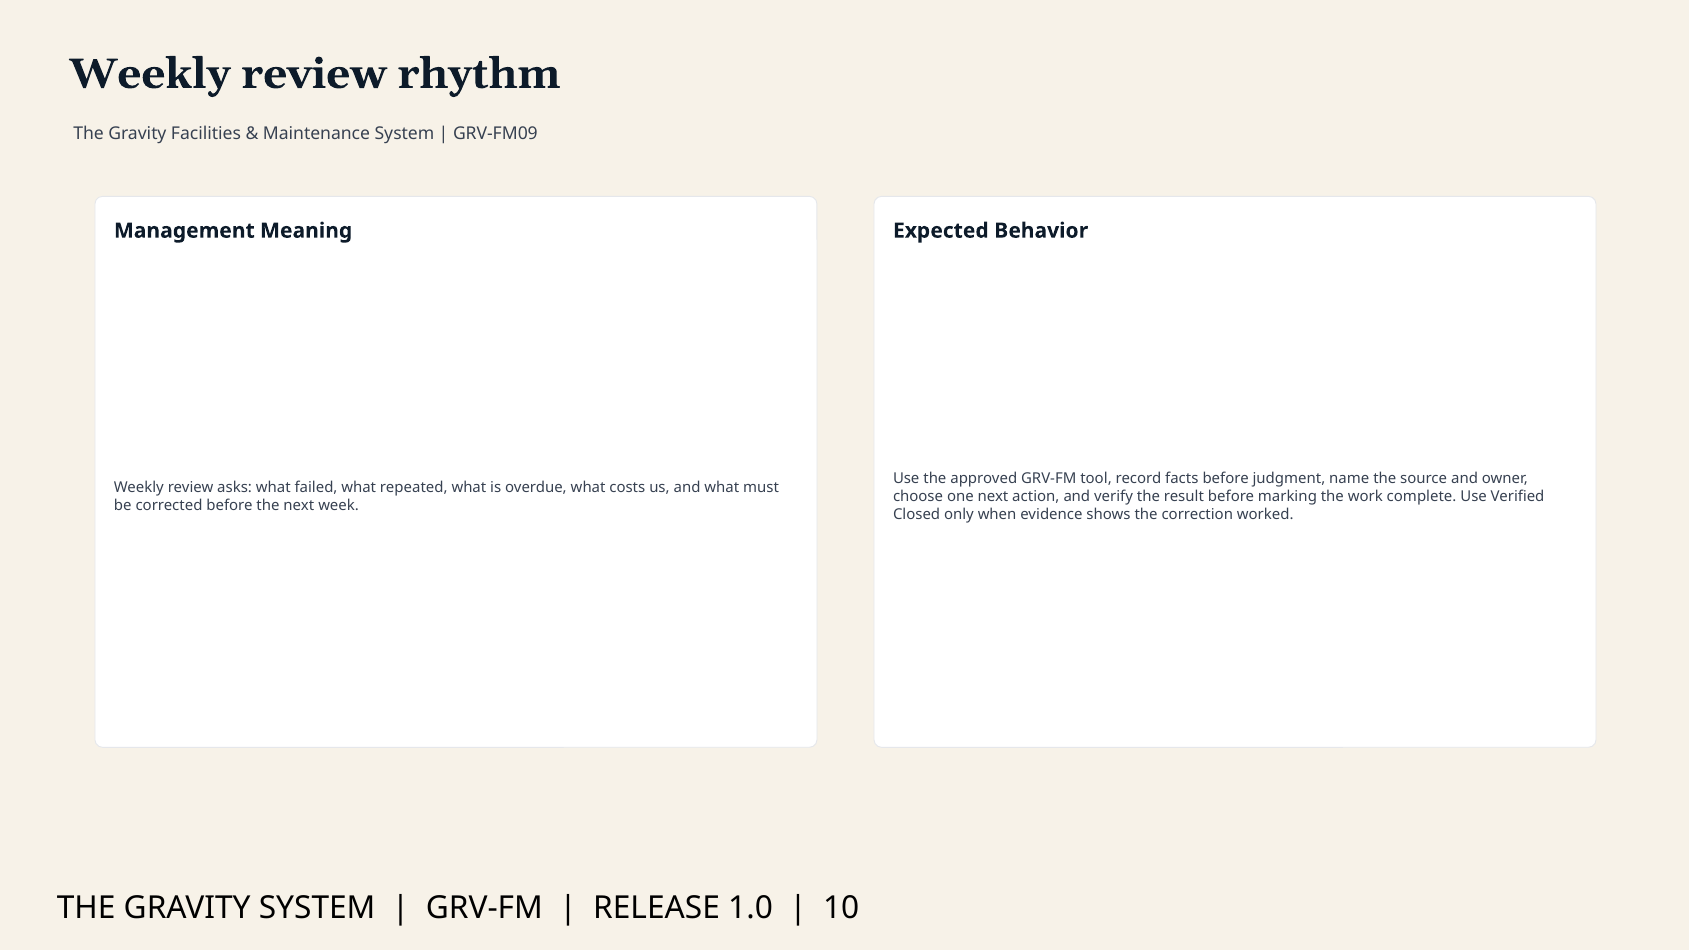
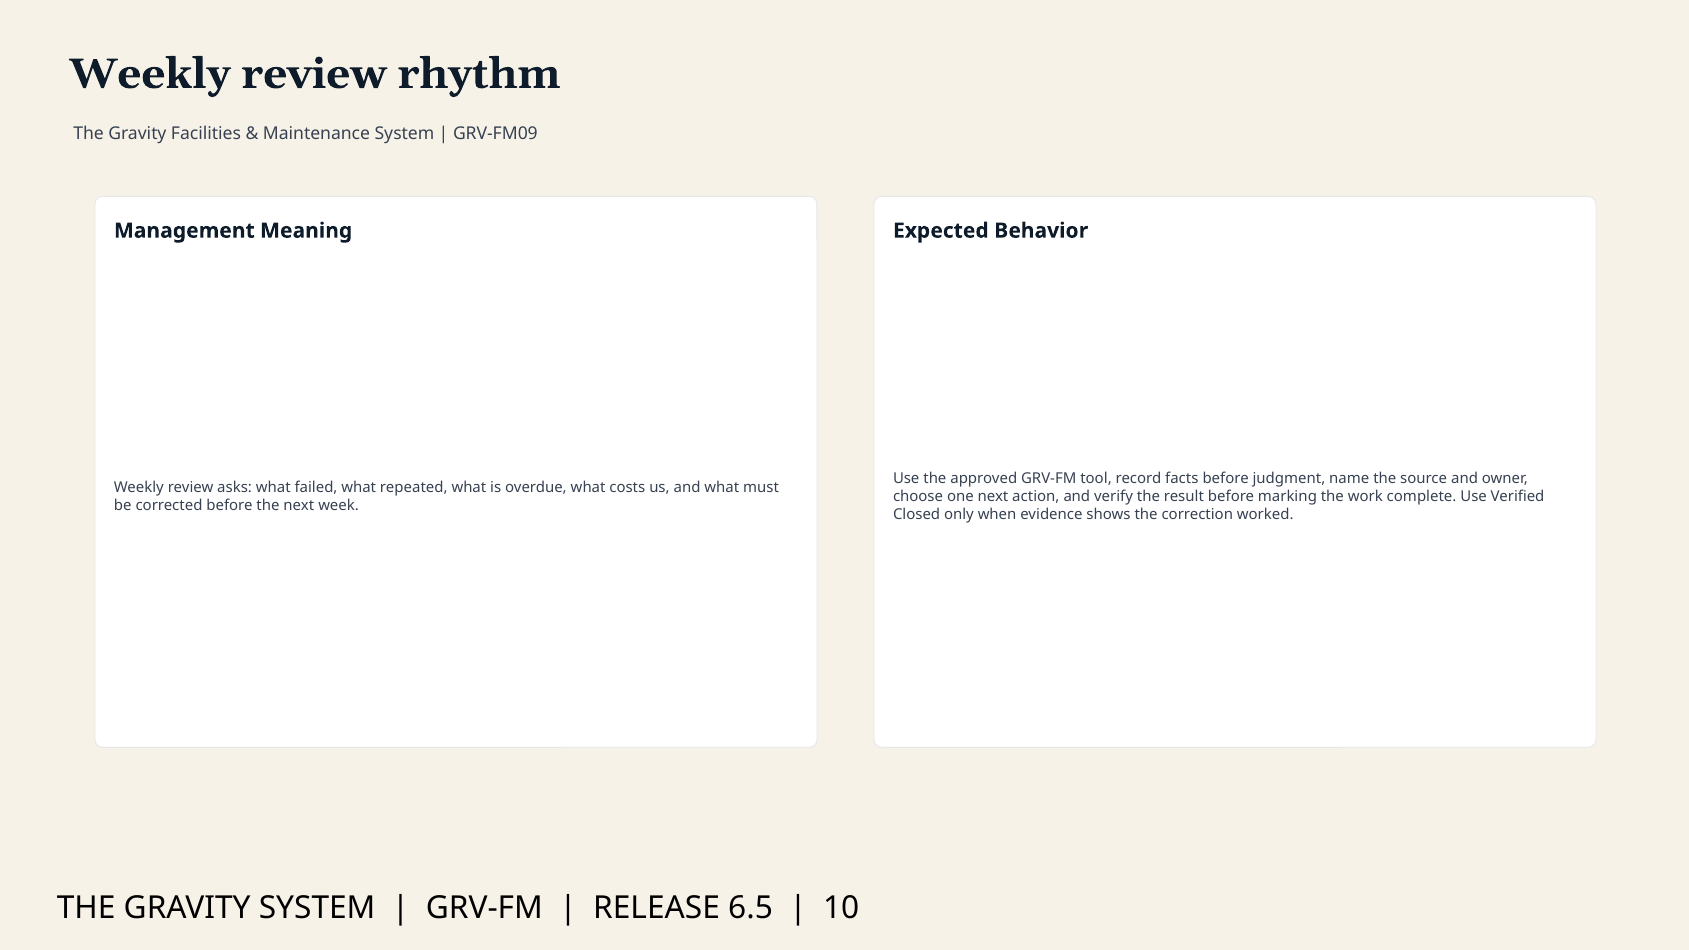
1.0: 1.0 -> 6.5 (751, 908)
